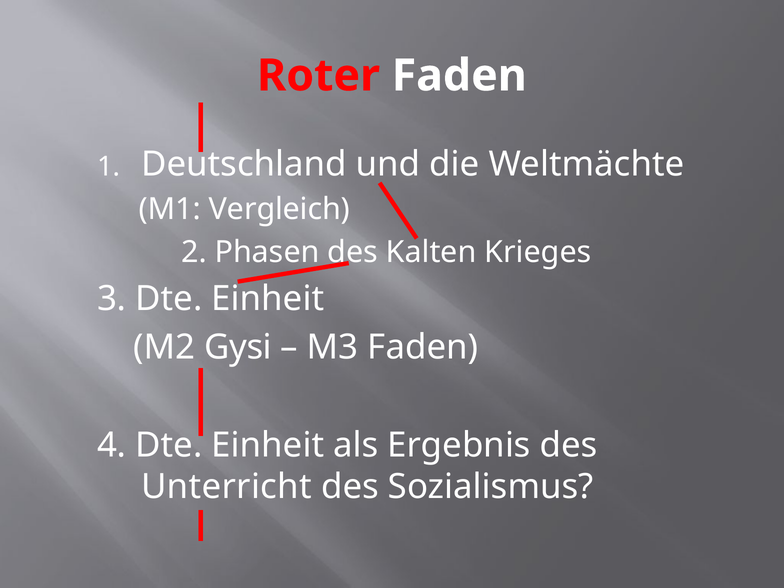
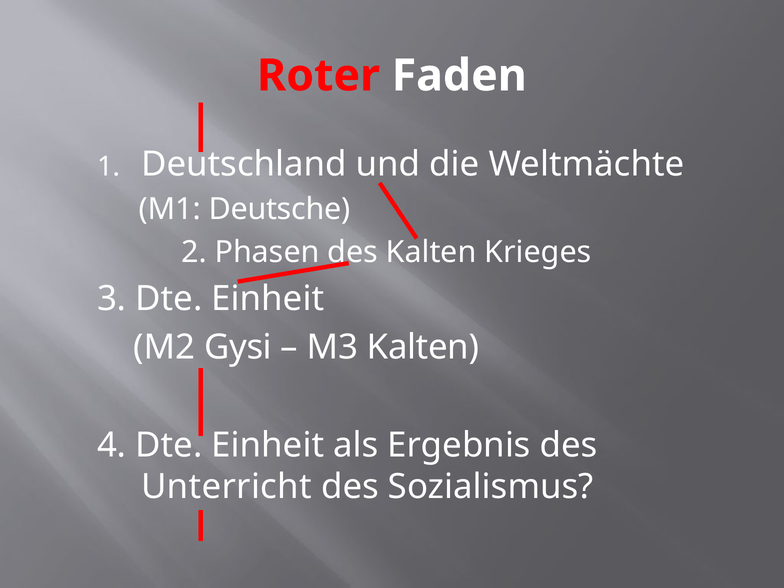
Vergleich: Vergleich -> Deutsche (280, 209)
M3 Faden: Faden -> Kalten (423, 347)
